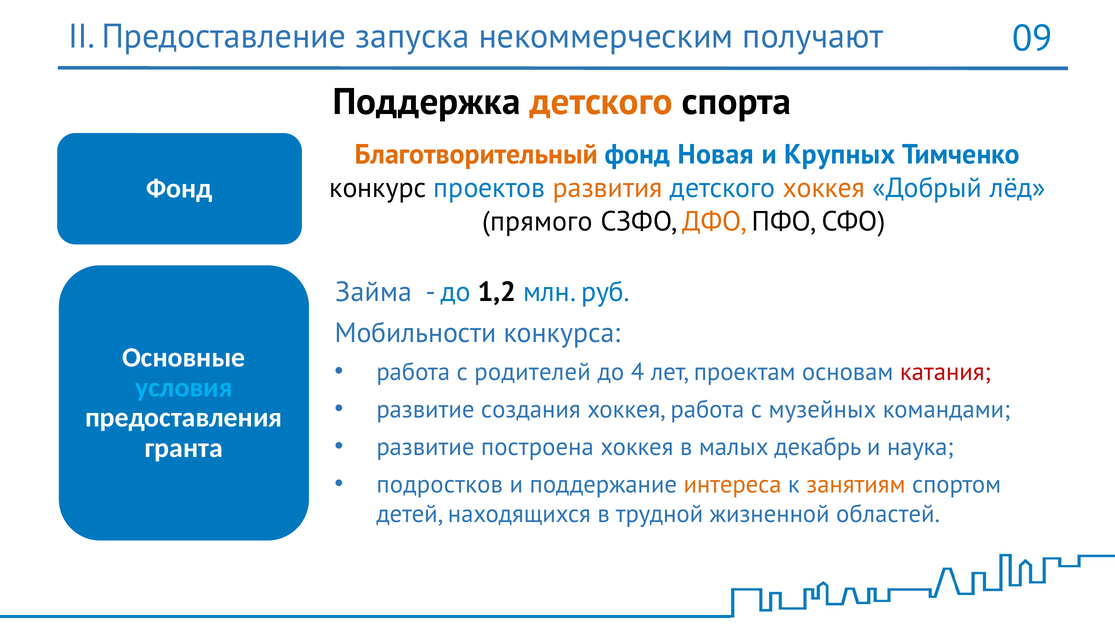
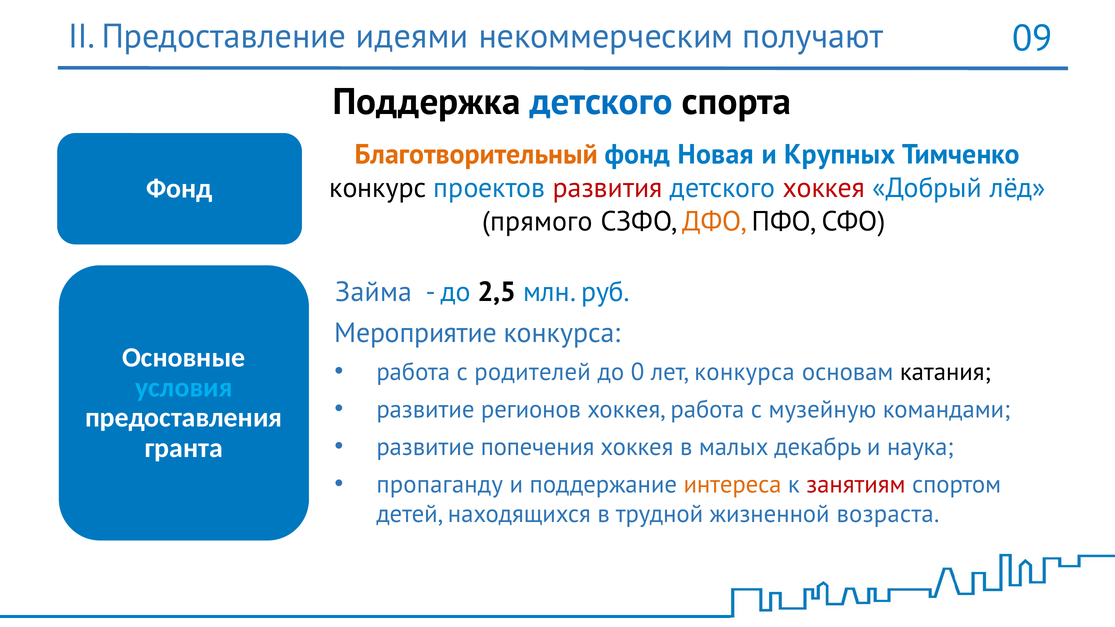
запуска: запуска -> идеями (412, 37)
детского colour: orange -> blue (601, 102)
развития colour: orange -> red (608, 188)
хоккея colour: orange -> red (824, 188)
1,2: 1,2 -> 2,5 (497, 292)
Мобильности: Мобильности -> Мероприятие (416, 333)
4: 4 -> 0 (638, 372)
лет проектам: проектам -> конкурса (744, 372)
катания colour: red -> black (945, 372)
создания: создания -> регионов (531, 410)
музейных: музейных -> музейную (822, 410)
построена: построена -> попечения (538, 447)
подростков: подростков -> пропаганду (440, 485)
занятиям colour: orange -> red (856, 485)
областей: областей -> возраста (888, 514)
